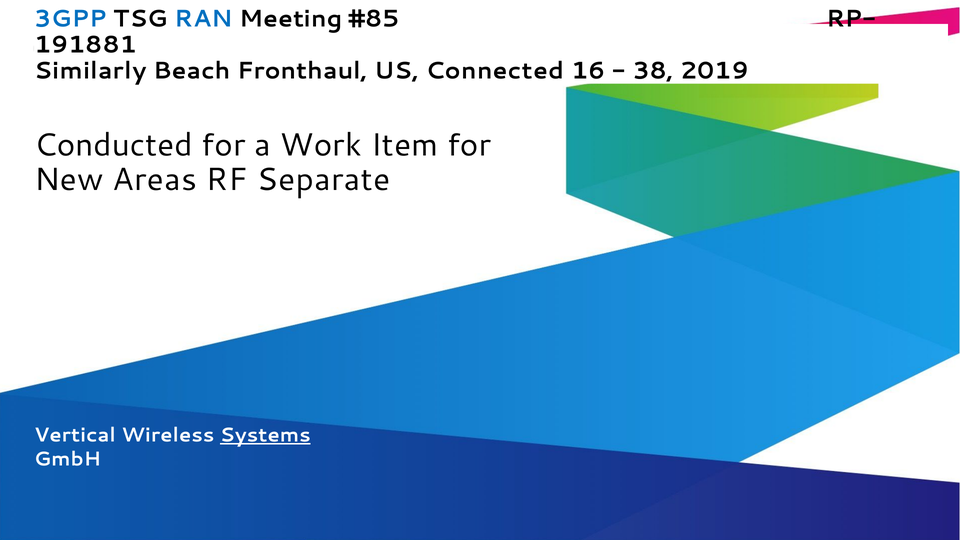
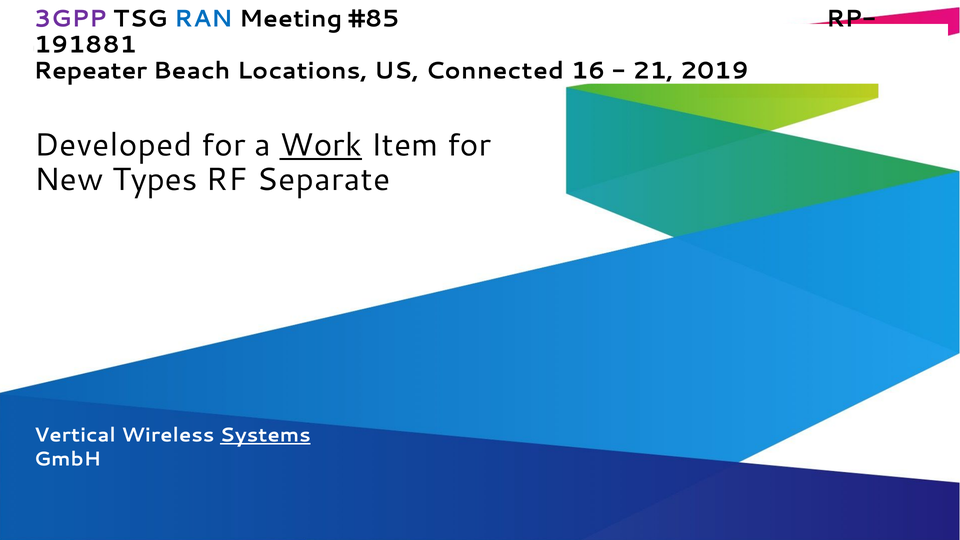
3GPP colour: blue -> purple (71, 19)
Similarly: Similarly -> Repeater (91, 71)
Fronthaul: Fronthaul -> Locations (302, 71)
38: 38 -> 21 (653, 71)
Conducted: Conducted -> Developed (113, 145)
Work underline: none -> present (321, 145)
Areas: Areas -> Types (155, 180)
